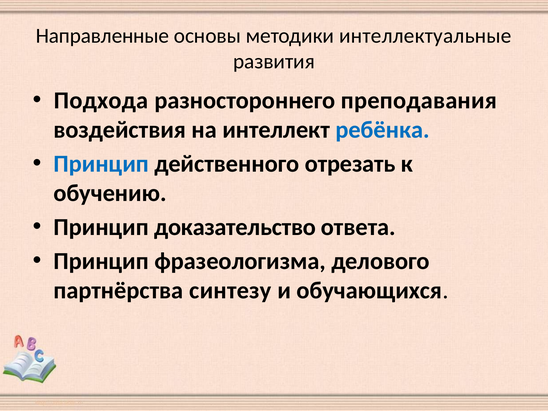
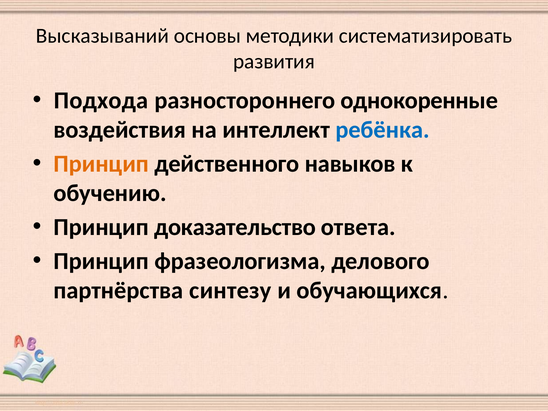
Направленные: Направленные -> Высказываний (102, 36)
интеллектуальные: интеллектуальные -> систематизировать (425, 36)
преподавания: преподавания -> однокоренные (419, 100)
Принцип colour: blue -> orange (101, 164)
отрезать: отрезать -> навыков (350, 164)
